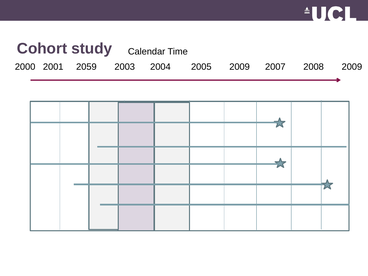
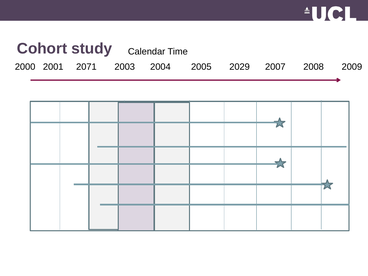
2059: 2059 -> 2071 (86, 67)
2005 2009: 2009 -> 2029 (240, 67)
